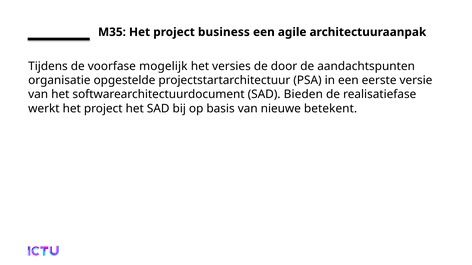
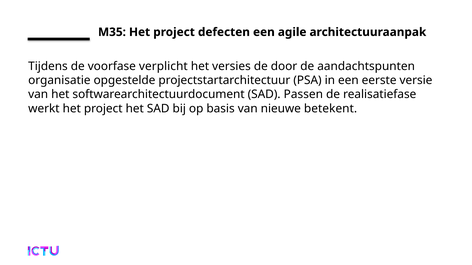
business: business -> defecten (224, 32)
mogelijk: mogelijk -> verplicht (163, 66)
Bieden: Bieden -> Passen (303, 95)
